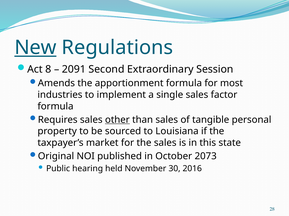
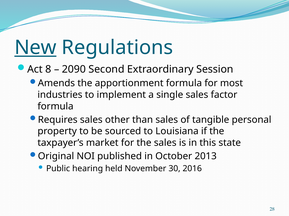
2091: 2091 -> 2090 (74, 70)
other underline: present -> none (117, 120)
2073: 2073 -> 2013 (206, 157)
